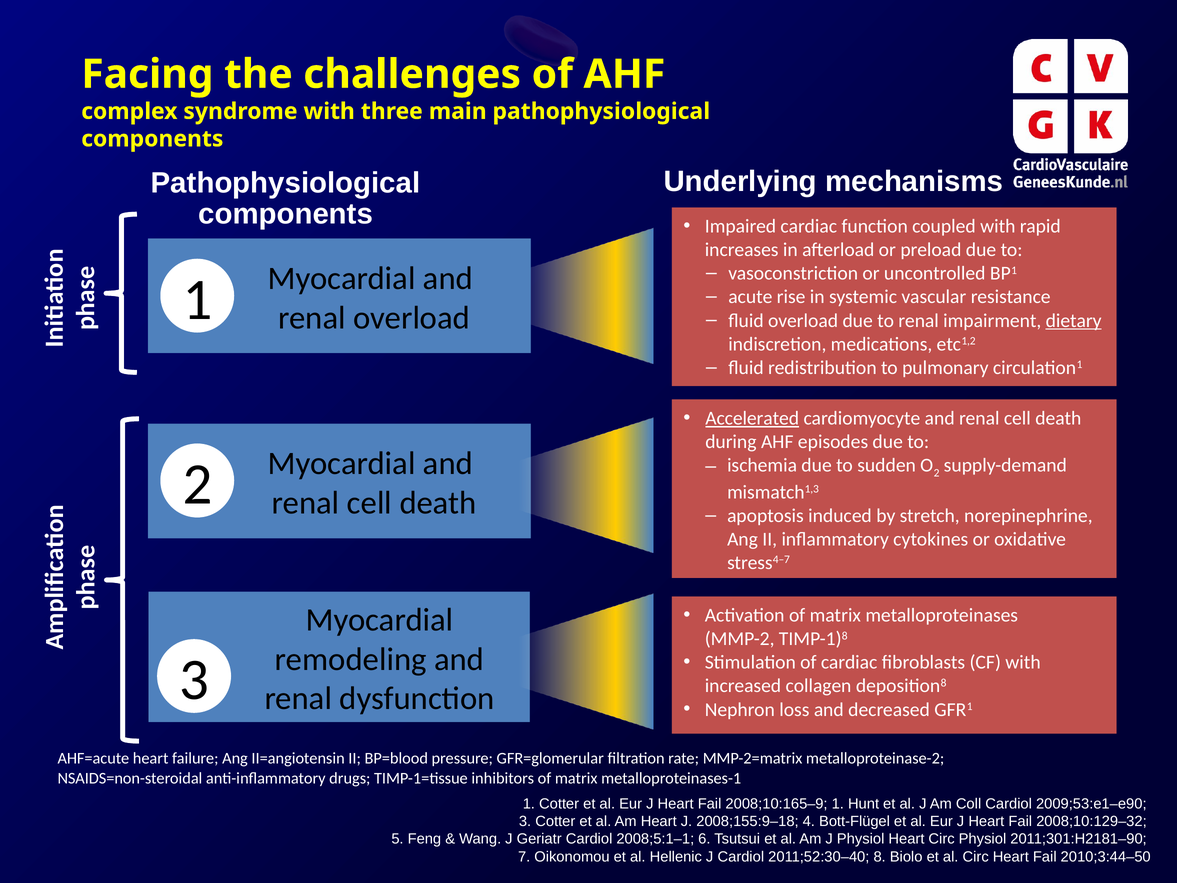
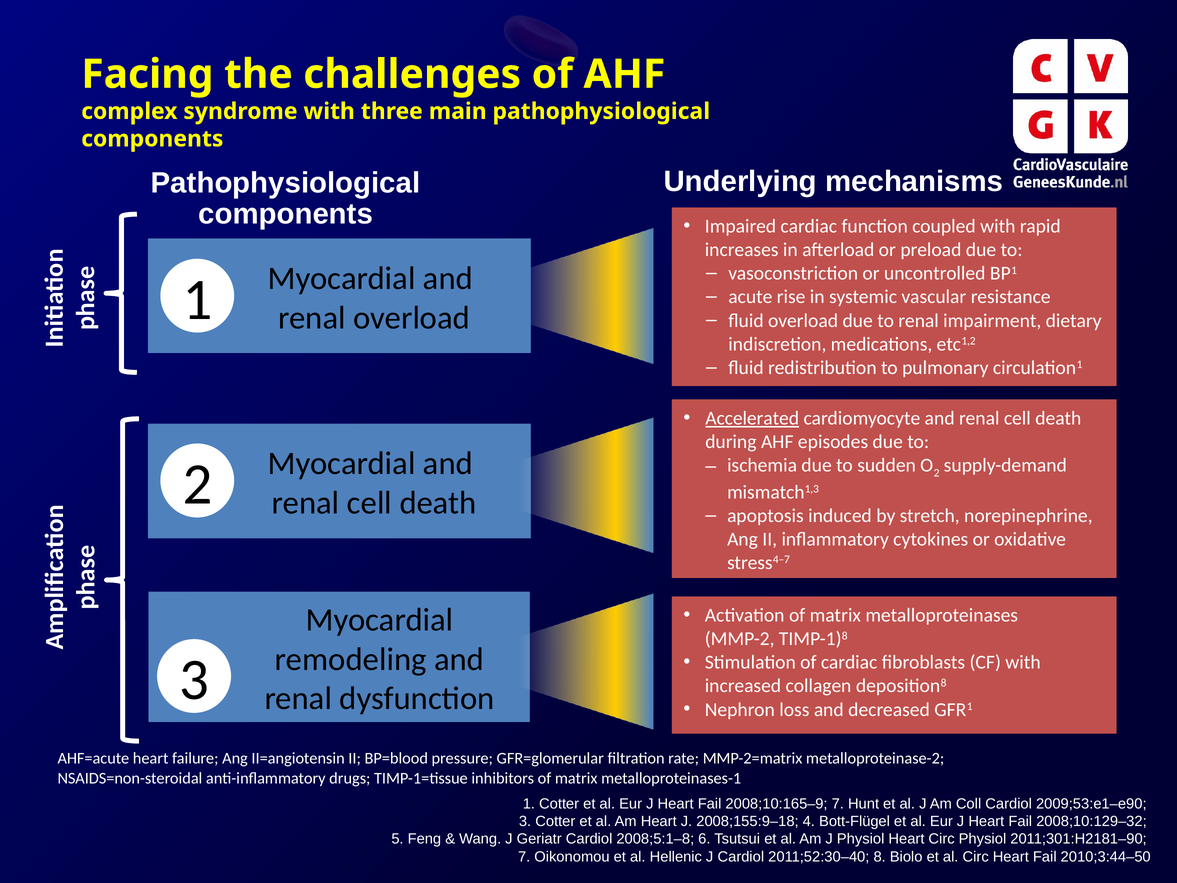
dietary underline: present -> none (1074, 320)
2008;10:165–9 1: 1 -> 7 (838, 803)
2008;5:1–1: 2008;5:1–1 -> 2008;5:1–8 (655, 839)
